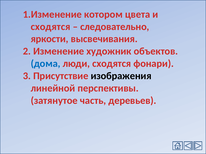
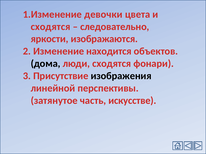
котором: котором -> девочки (103, 14)
высвечивания: высвечивания -> изображаются (104, 39)
художник: художник -> находится (109, 51)
дома colour: blue -> black (46, 64)
деревьев: деревьев -> искусстве (132, 101)
